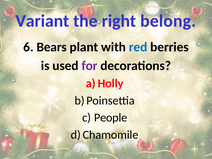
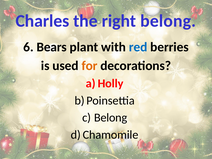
Variant: Variant -> Charles (42, 21)
for colour: purple -> orange (90, 66)
People: People -> Belong (111, 118)
